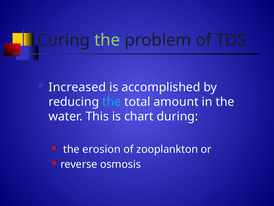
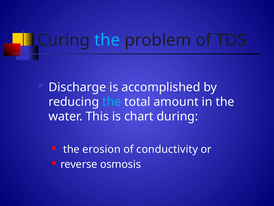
the colour: light green -> light blue (107, 40)
Increased: Increased -> Discharge (77, 87)
zooplankton: zooplankton -> conductivity (167, 149)
